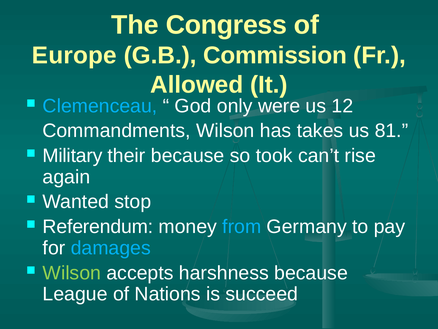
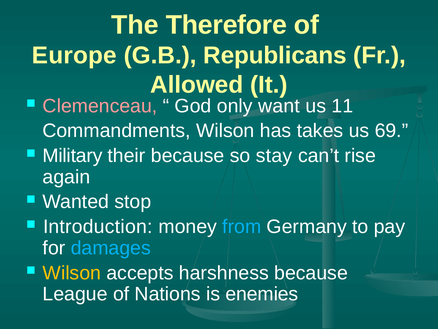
Congress: Congress -> Therefore (226, 25)
Commission: Commission -> Republicans (275, 55)
Clemenceau colour: light blue -> pink (100, 106)
were: were -> want (279, 106)
12: 12 -> 11 (342, 106)
81: 81 -> 69 (391, 131)
took: took -> stay (274, 156)
Referendum: Referendum -> Introduction (98, 227)
Wilson colour: light green -> yellow (72, 272)
succeed: succeed -> enemies (262, 294)
